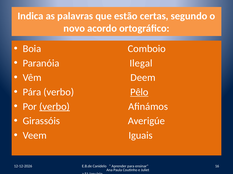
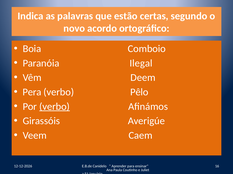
Pára: Pára -> Pera (32, 92)
Pêlo underline: present -> none (139, 92)
Iguais: Iguais -> Caem (141, 136)
